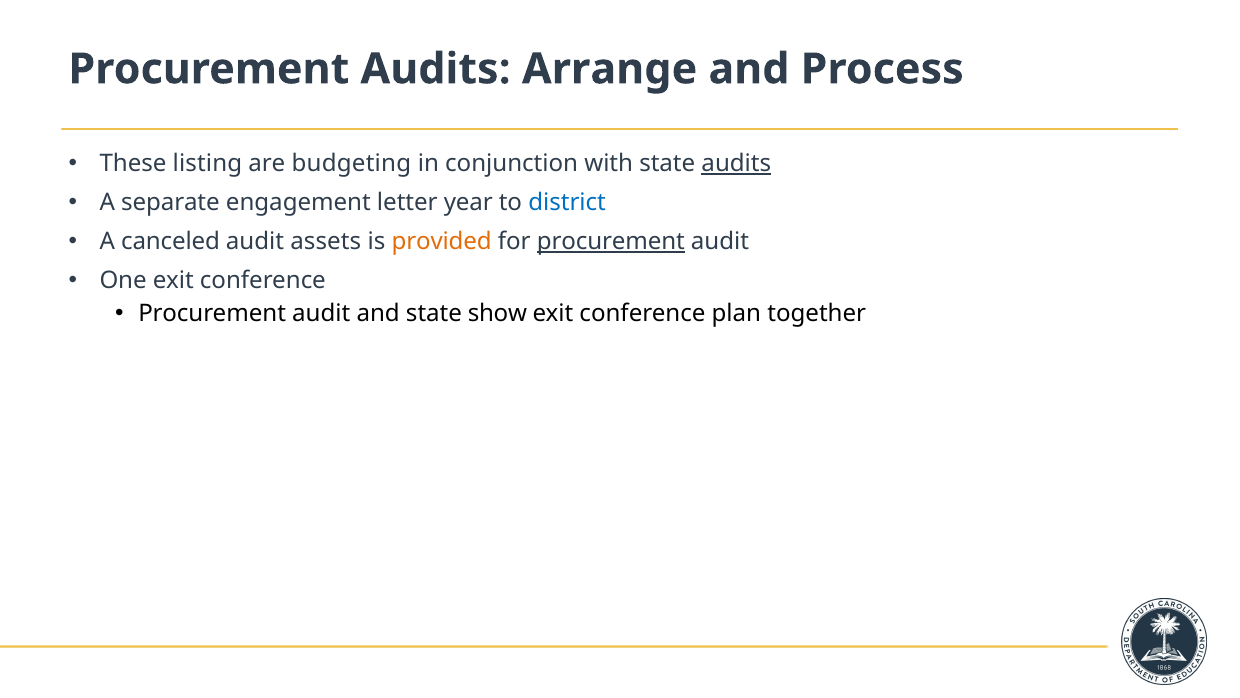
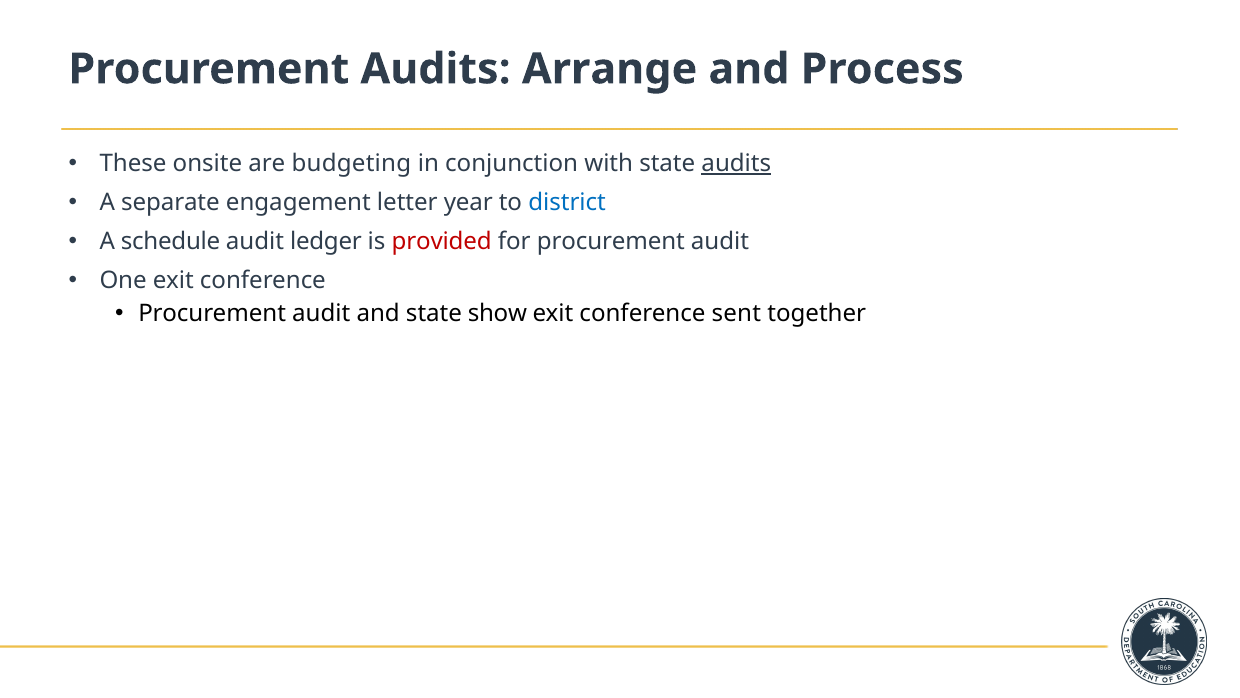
listing: listing -> onsite (207, 163)
canceled: canceled -> schedule (171, 241)
assets: assets -> ledger (326, 241)
provided colour: orange -> red (442, 241)
procurement underline: present -> none (611, 241)
plan: plan -> sent (736, 313)
